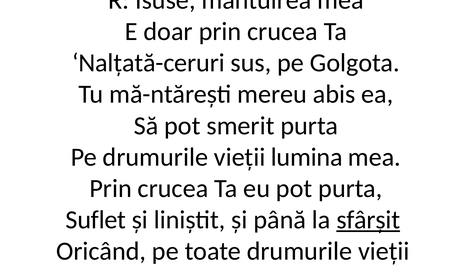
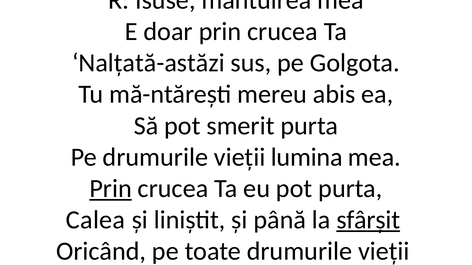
Nalțată-ceruri: Nalțată-ceruri -> Nalțată-astăzi (148, 63)
Prin underline: none -> present (111, 189)
Suflet: Suflet -> Calea (96, 220)
